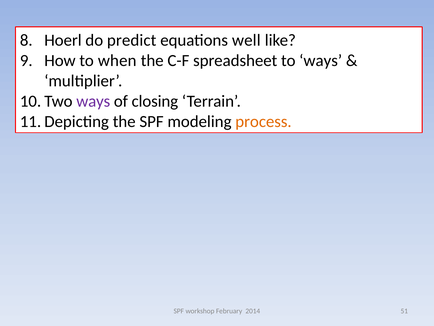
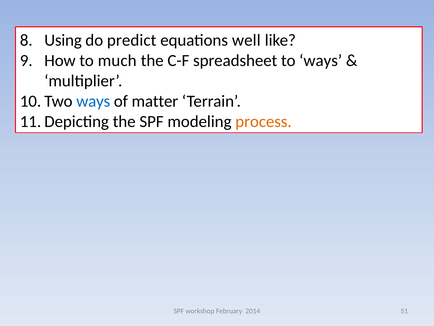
Hoerl: Hoerl -> Using (63, 40)
when: when -> much (117, 61)
ways colour: purple -> blue (93, 101)
closing: closing -> matter (155, 101)
